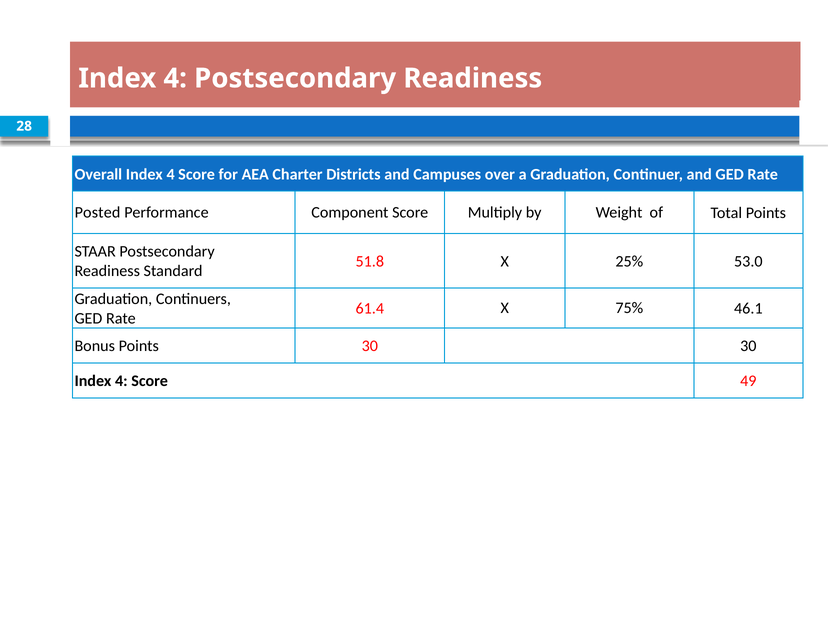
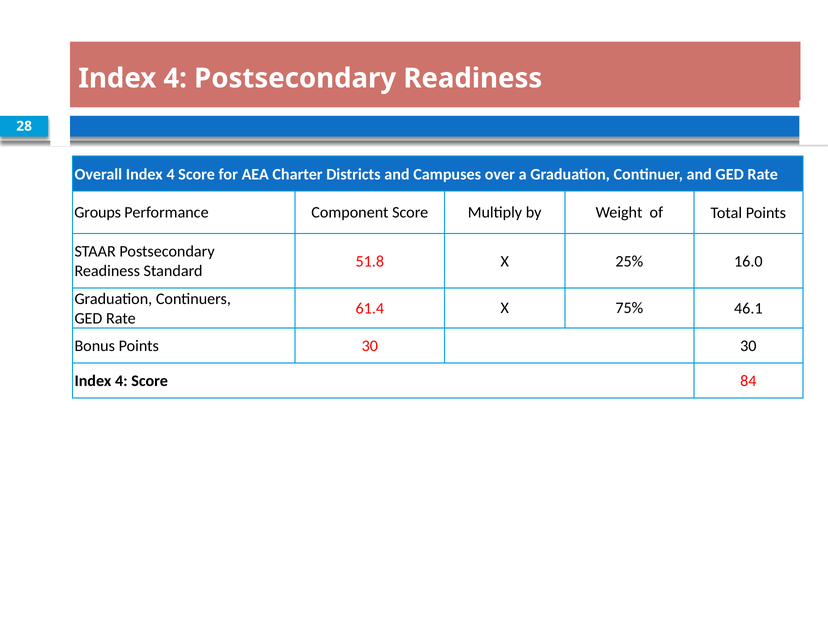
Posted: Posted -> Groups (98, 213)
53.0: 53.0 -> 16.0 (748, 261)
49: 49 -> 84 (748, 381)
